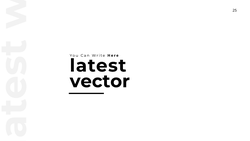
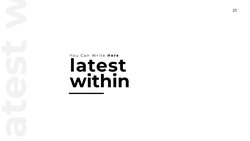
vector: vector -> within (100, 81)
